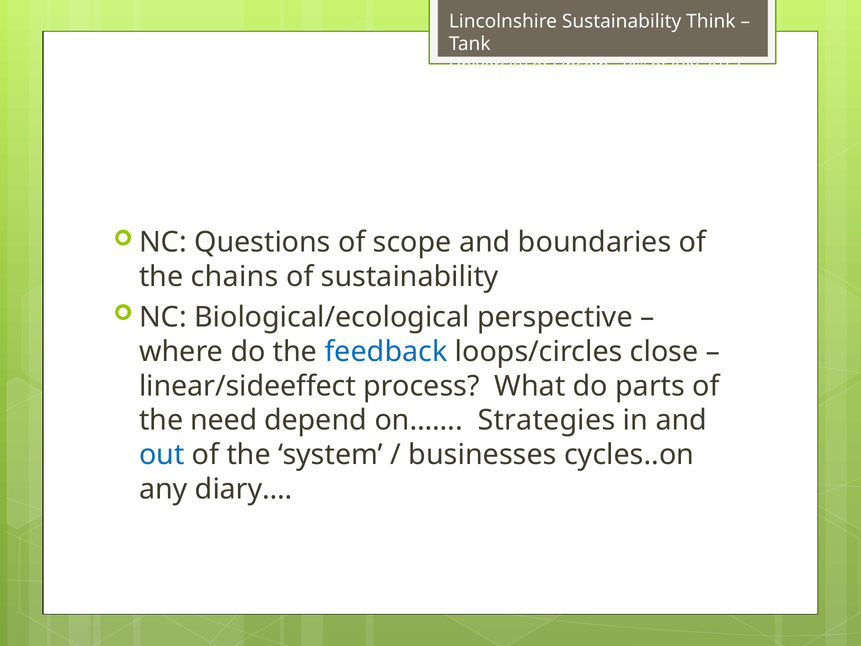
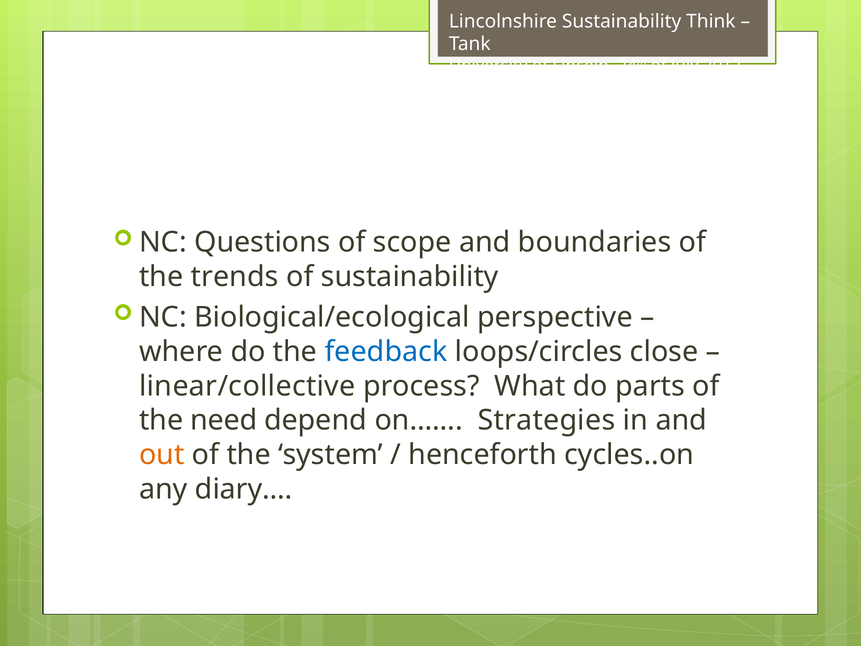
chains: chains -> trends (235, 277)
linear/sideeffect: linear/sideeffect -> linear/collective (247, 386)
out colour: blue -> orange (162, 455)
businesses: businesses -> henceforth (483, 455)
